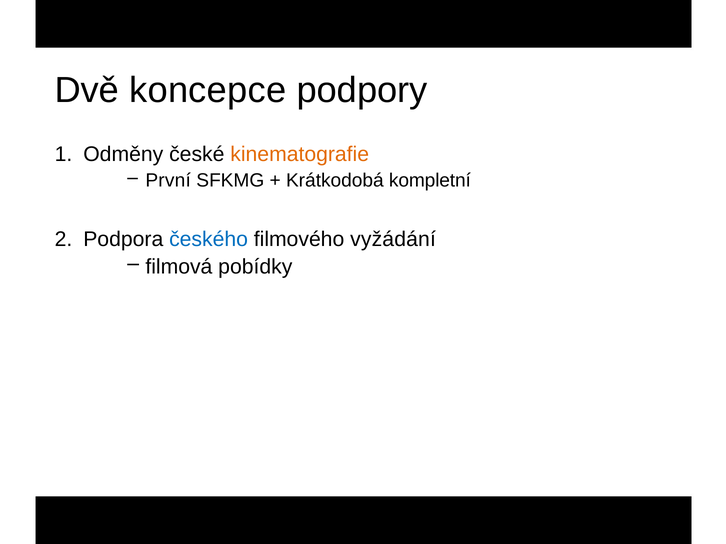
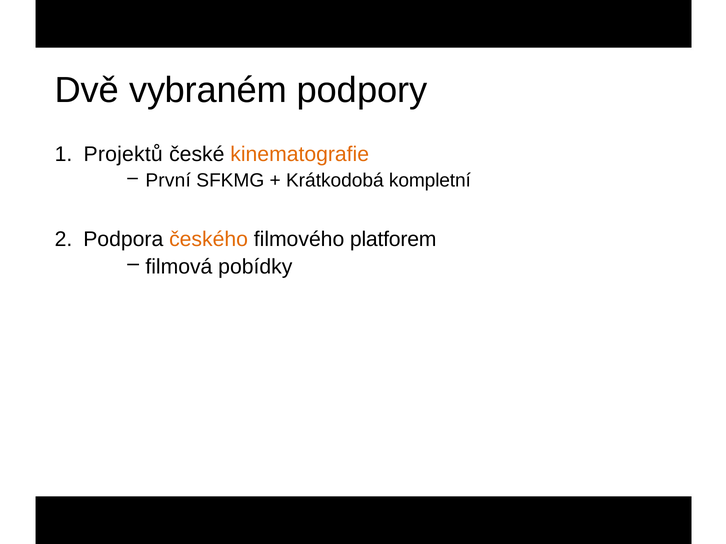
koncepce: koncepce -> vybraném (208, 90)
Odměny: Odměny -> Projektů (123, 154)
českého colour: blue -> orange (209, 239)
vyžádání: vyžádání -> platforem (393, 239)
